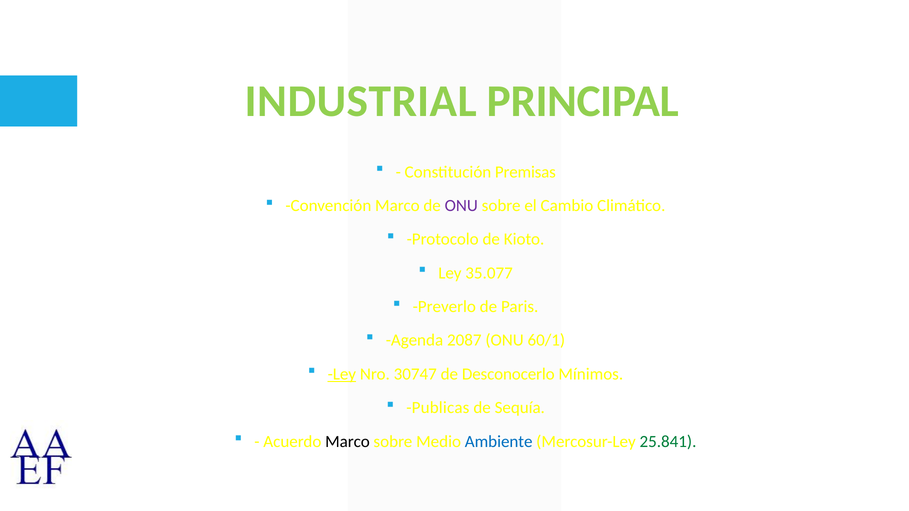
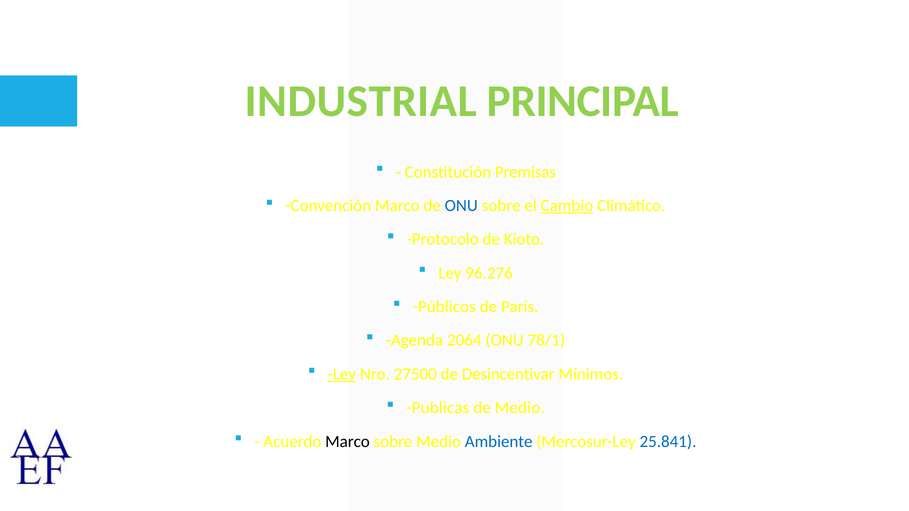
ONU colour: purple -> blue (461, 206)
Cambio underline: none -> present (567, 206)
35.077: 35.077 -> 96.276 (489, 273)
Preverlo: Preverlo -> Públicos (444, 307)
2087: 2087 -> 2064 (464, 341)
60/1: 60/1 -> 78/1 (546, 341)
30747: 30747 -> 27500 (415, 374)
Desconocerlo: Desconocerlo -> Desincentivar (508, 374)
de Sequía: Sequía -> Medio (520, 408)
25.841 colour: green -> blue (668, 442)
